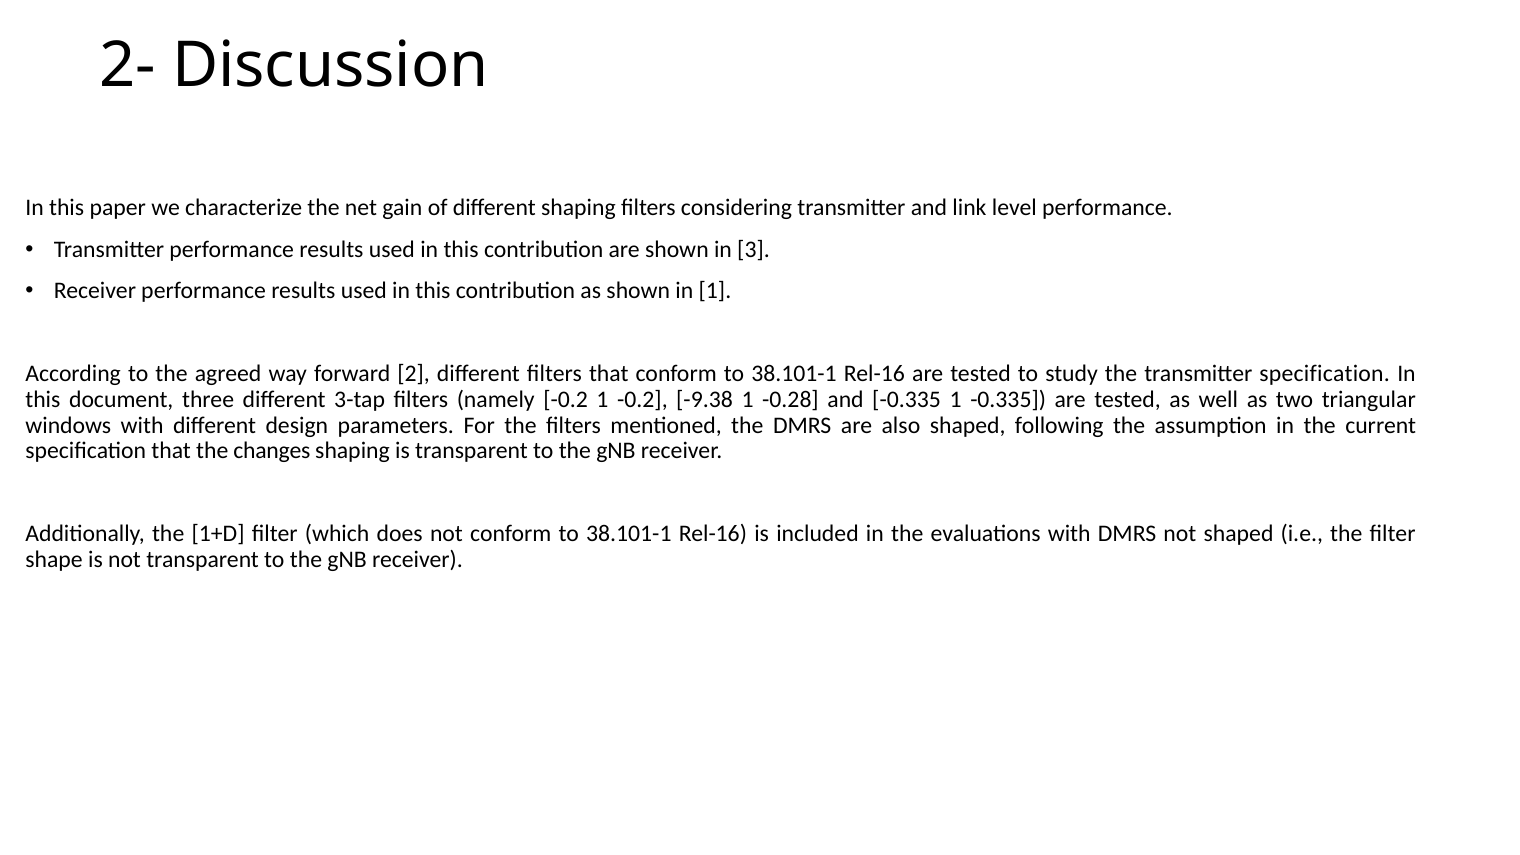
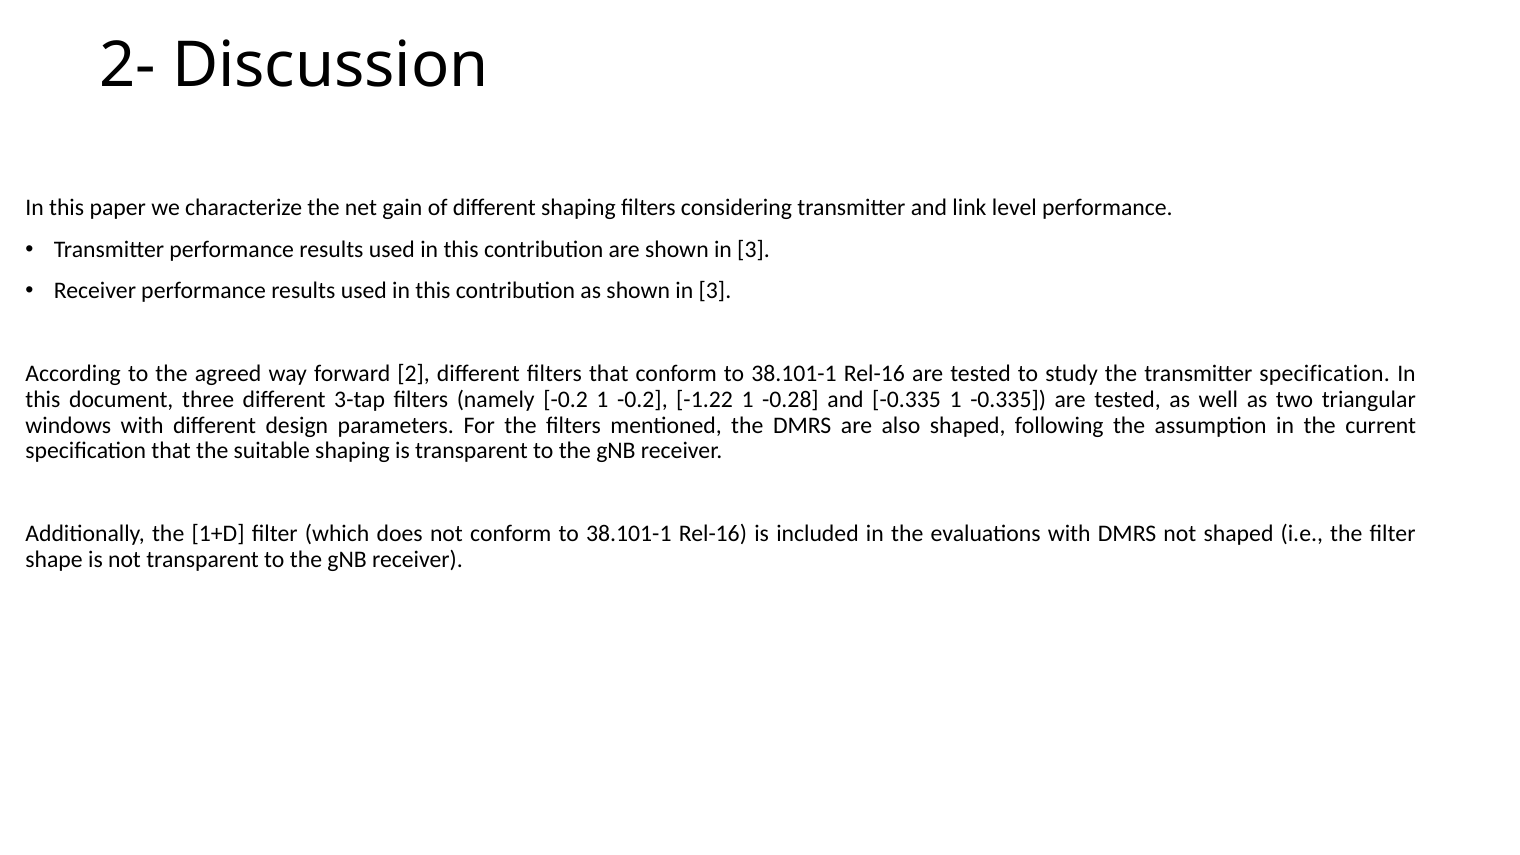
as shown in 1: 1 -> 3 (715, 291)
-9.38: -9.38 -> -1.22 (705, 400)
changes: changes -> suitable (272, 451)
